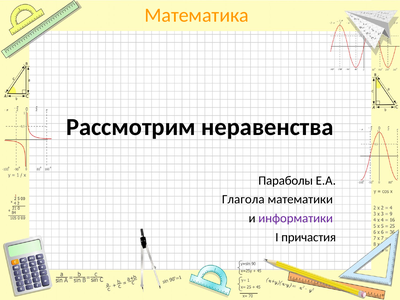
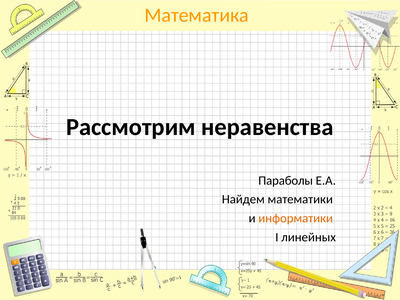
Глагола: Глагола -> Найдем (243, 199)
информатики colour: purple -> orange (296, 218)
причастия: причастия -> линейных (309, 237)
